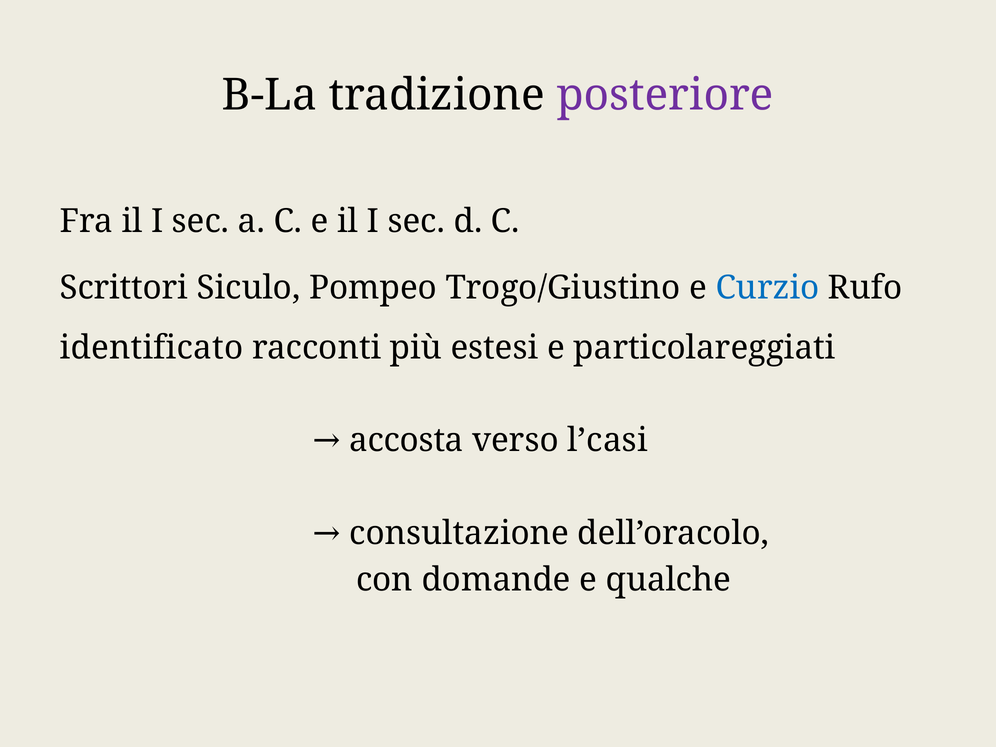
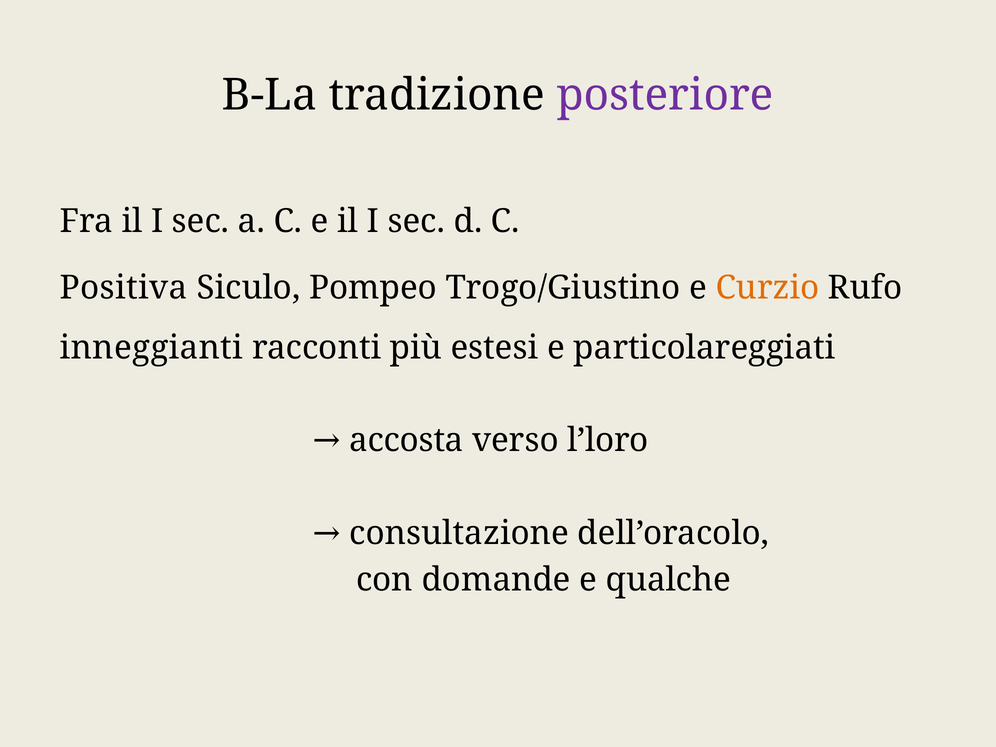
Scrittori: Scrittori -> Positiva (124, 288)
Curzio colour: blue -> orange (768, 288)
identificato: identificato -> inneggianti (151, 348)
l’casi: l’casi -> l’loro (608, 441)
